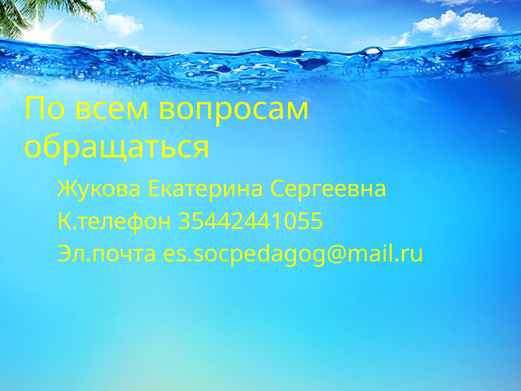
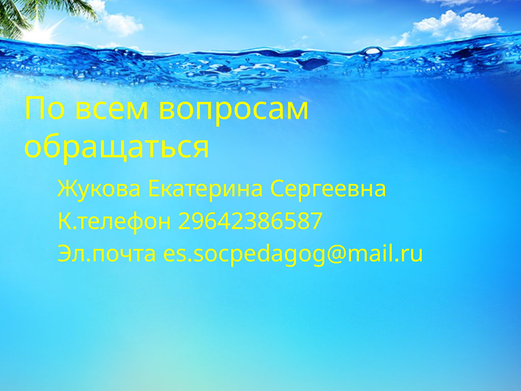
35442441055: 35442441055 -> 29642386587 (251, 221)
